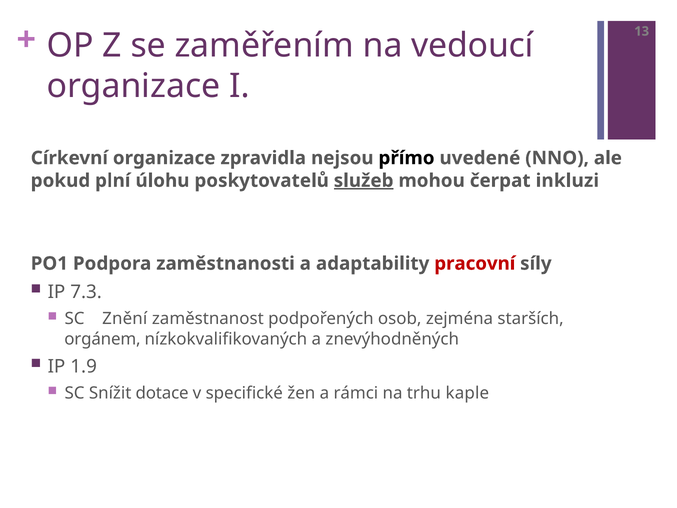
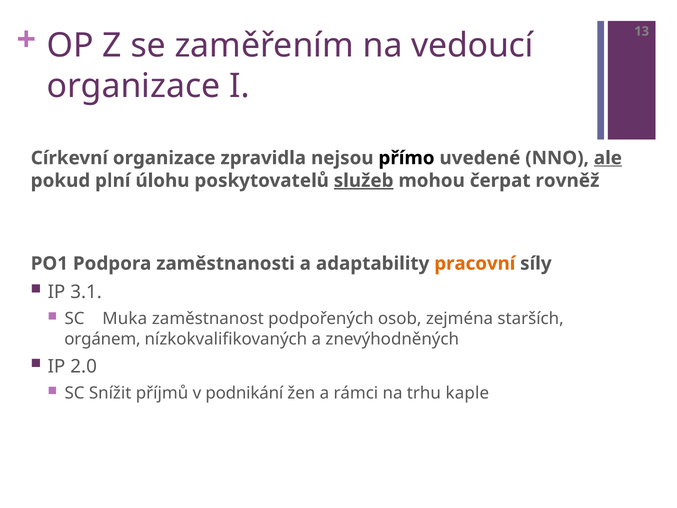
ale underline: none -> present (608, 158)
inkluzi: inkluzi -> rovněž (567, 181)
pracovní colour: red -> orange (475, 263)
7.3: 7.3 -> 3.1 (86, 292)
Znění: Znění -> Muka (125, 319)
1.9: 1.9 -> 2.0 (84, 366)
dotace: dotace -> příjmů (162, 393)
specifické: specifické -> podnikání (244, 393)
